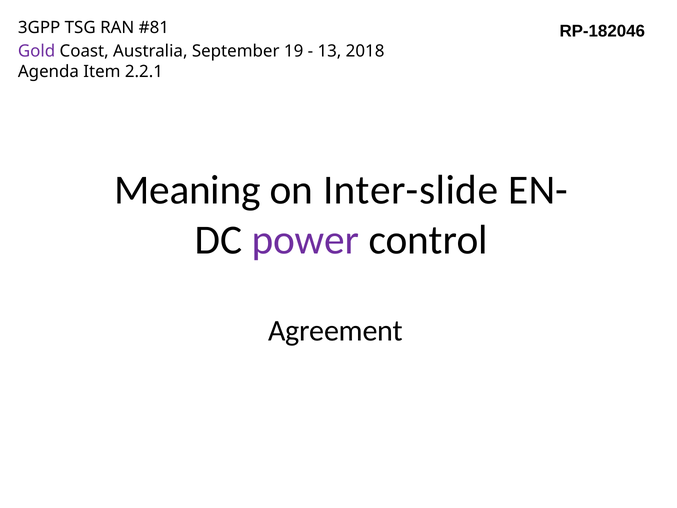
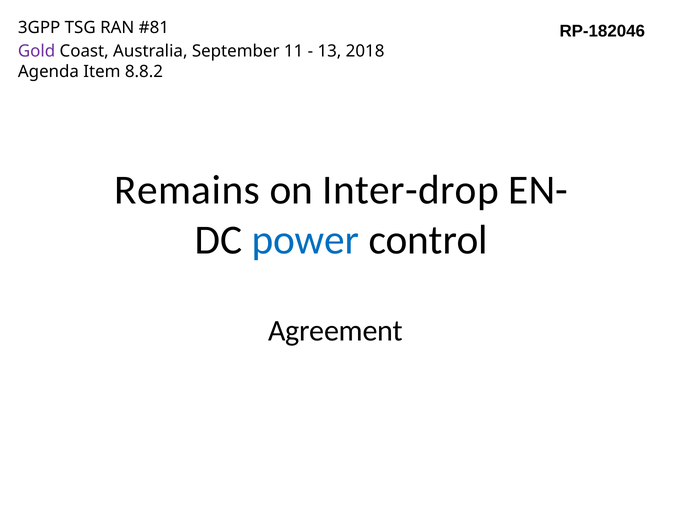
19: 19 -> 11 (294, 51)
2.2.1: 2.2.1 -> 8.8.2 (144, 72)
Meaning: Meaning -> Remains (187, 190)
Inter-slide: Inter-slide -> Inter-drop (411, 190)
power colour: purple -> blue (305, 240)
